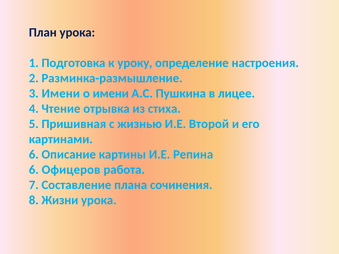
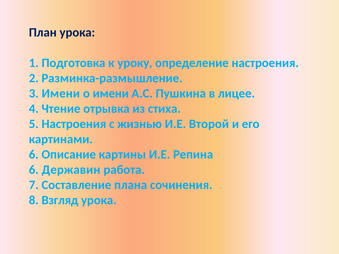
5 Пришивная: Пришивная -> Настроения (74, 124)
Офицеров: Офицеров -> Державин (71, 170)
Жизни: Жизни -> Взгляд (60, 200)
